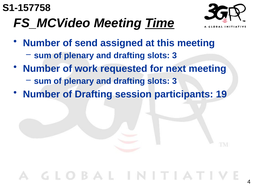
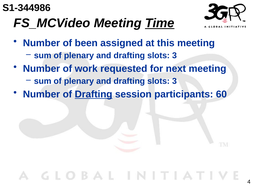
S1-157758: S1-157758 -> S1-344986 (27, 8)
send: send -> been (86, 43)
Drafting underline: none -> present (94, 94)
19: 19 -> 60 (221, 94)
